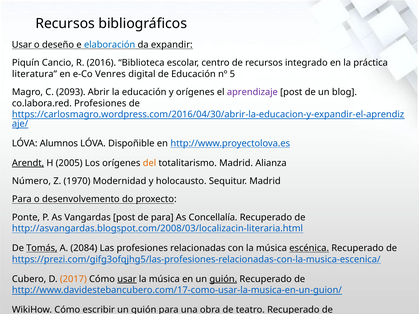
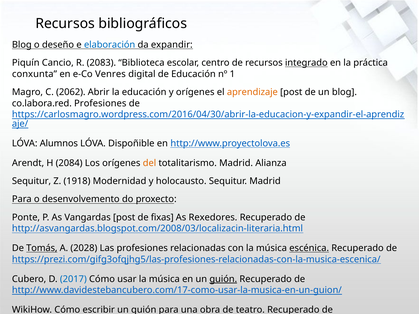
Usar: Usar -> Blog (22, 45)
2016: 2016 -> 2083 (101, 63)
integrado underline: none -> present (306, 63)
literatura: literatura -> conxunta (34, 74)
5: 5 -> 1 (232, 74)
2093: 2093 -> 2062 (71, 92)
aprendizaje colour: purple -> orange (252, 92)
Arendt underline: present -> none (28, 163)
2005: 2005 -> 2084 (69, 163)
Número: Número -> Sequitur (32, 181)
1970: 1970 -> 1918 (77, 181)
de para: para -> fixas (162, 218)
Concellalía: Concellalía -> Rexedores (213, 218)
2084: 2084 -> 2028 (84, 248)
2017 colour: orange -> blue (73, 279)
usar underline: present -> none (127, 279)
